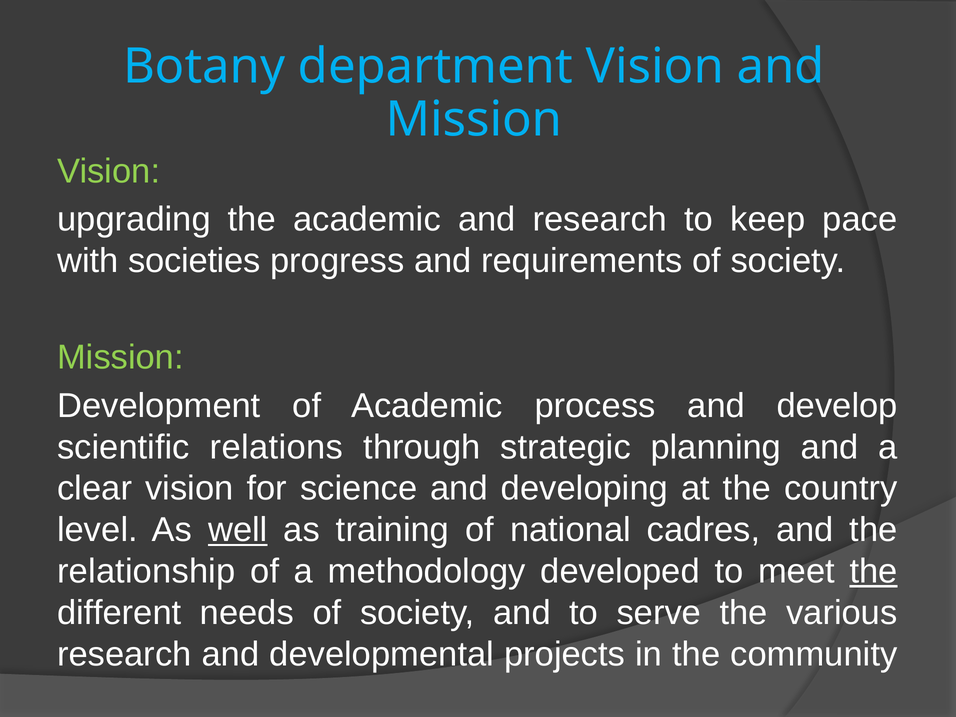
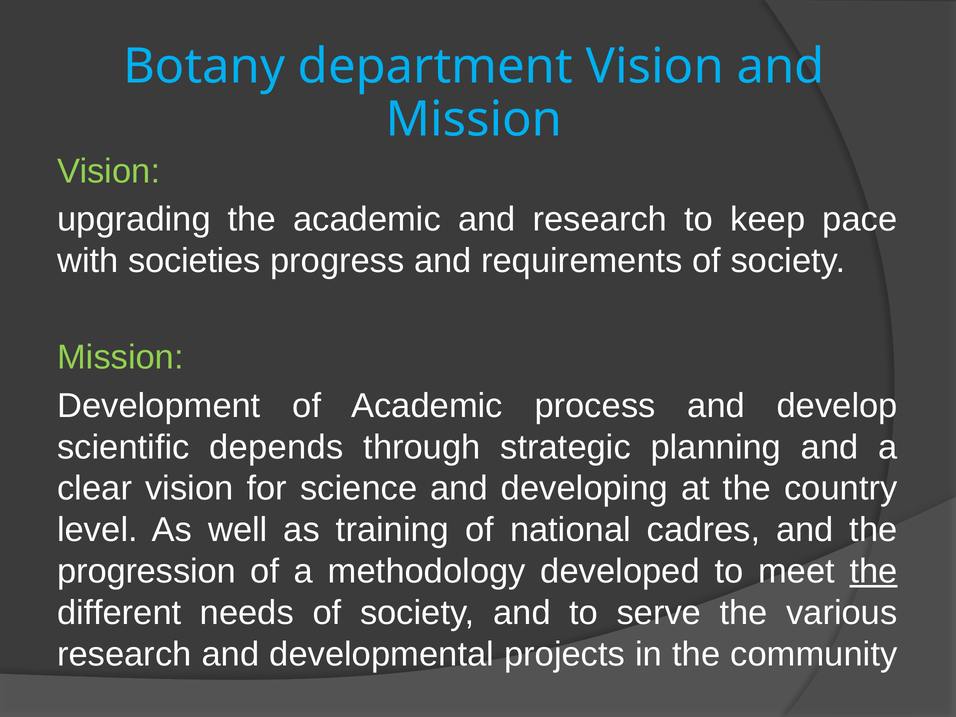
relations: relations -> depends (276, 447)
well underline: present -> none (238, 530)
relationship: relationship -> progression (147, 571)
